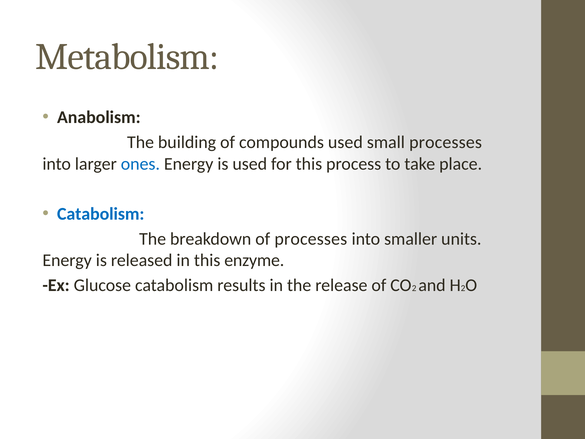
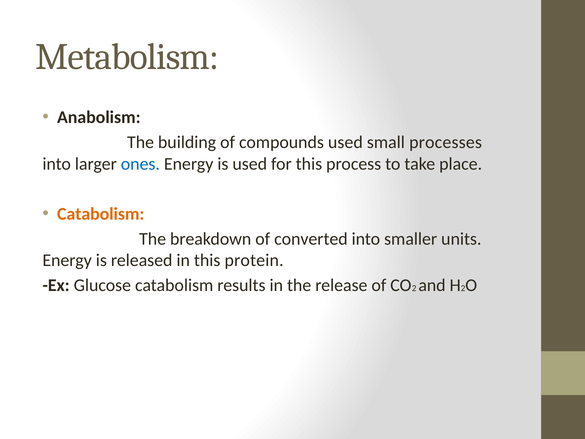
Catabolism colour: blue -> orange (101, 214)
of processes: processes -> converted (311, 239)
enzyme: enzyme -> protein (254, 260)
